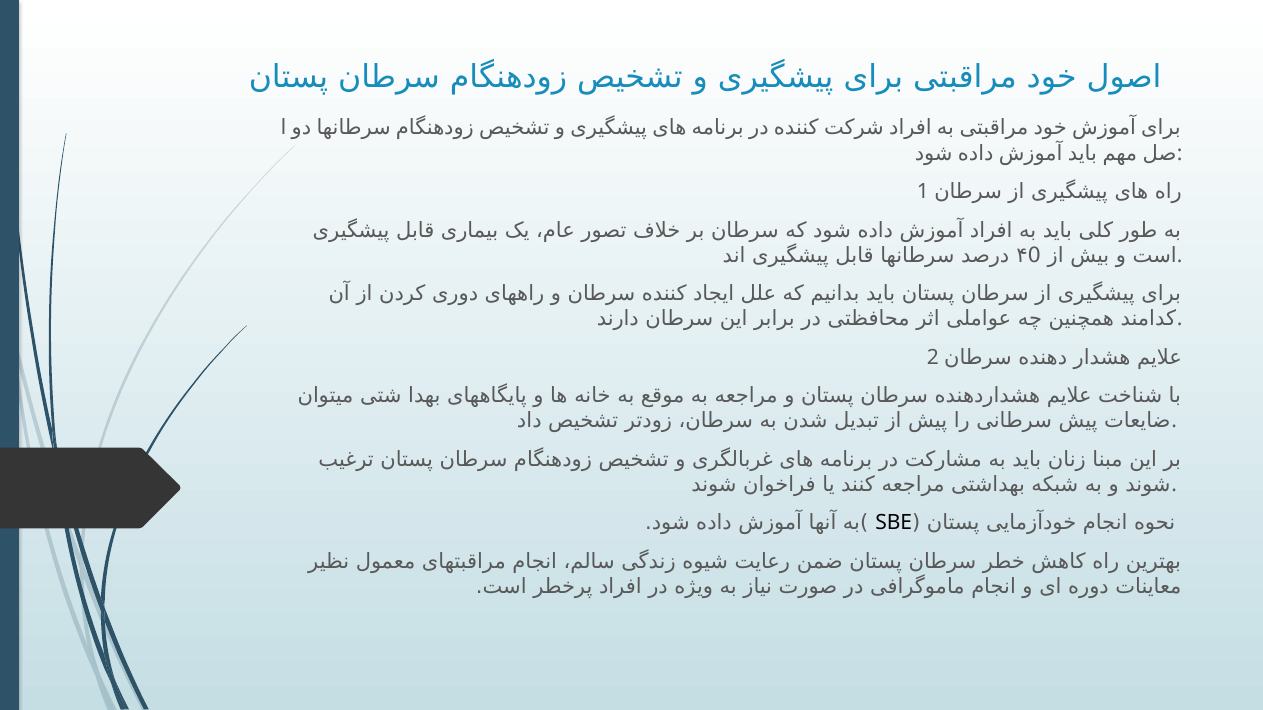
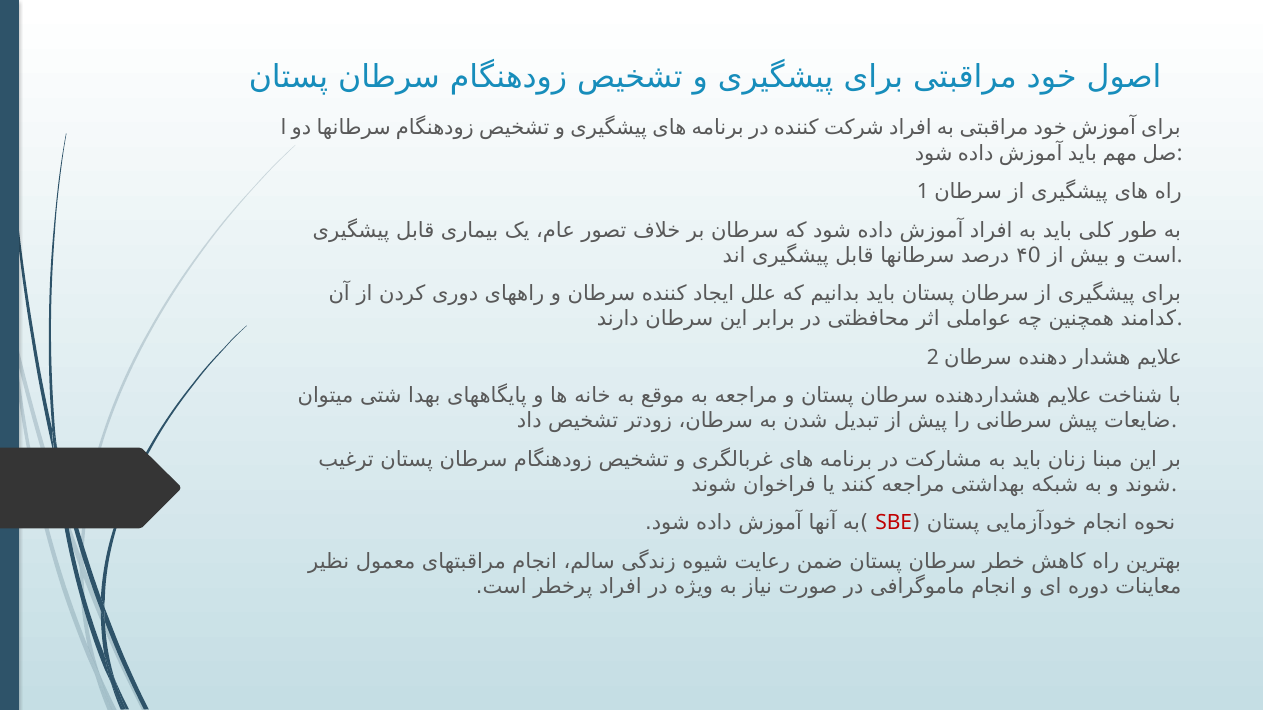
SBE colour: black -> red (894, 523)
